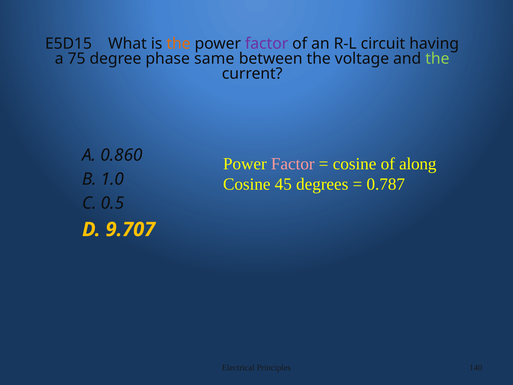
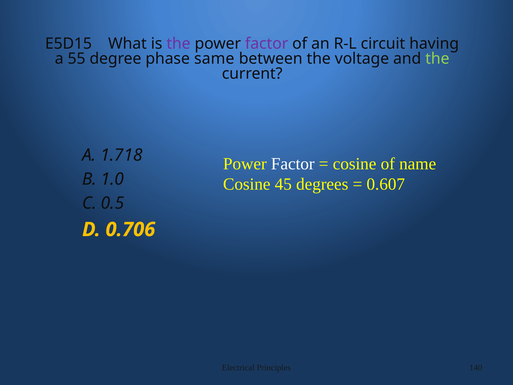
the colour: orange -> purple (178, 44)
75: 75 -> 55 (77, 59)
0.860: 0.860 -> 1.718 (122, 155)
Factor colour: pink -> white (293, 164)
along: along -> name (418, 164)
0.787: 0.787 -> 0.607 (386, 184)
9.707: 9.707 -> 0.706 (130, 229)
